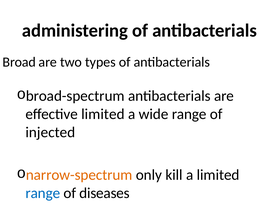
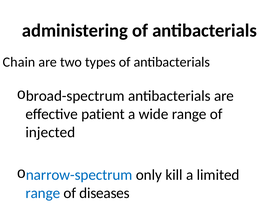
Broad: Broad -> Chain (19, 62)
effective limited: limited -> patient (103, 114)
narrow-spectrum colour: orange -> blue (79, 174)
